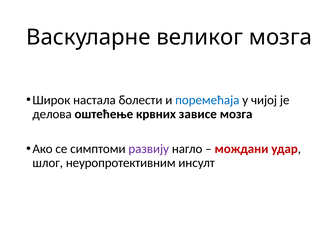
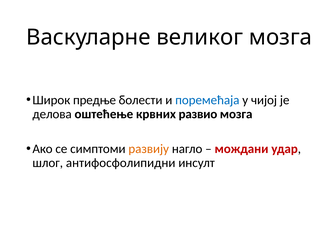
настала: настала -> предње (95, 100)
зависе: зависе -> развио (198, 114)
развију colour: purple -> orange (149, 149)
неуропротективним: неуропротективним -> антифосфолипидни (121, 163)
